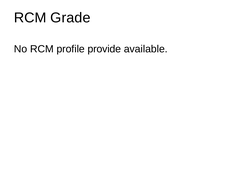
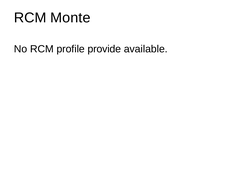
Grade: Grade -> Monte (70, 18)
